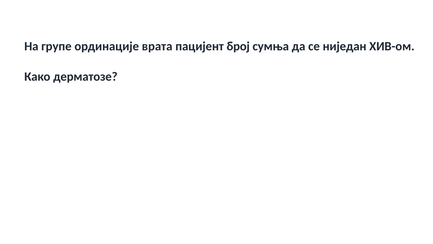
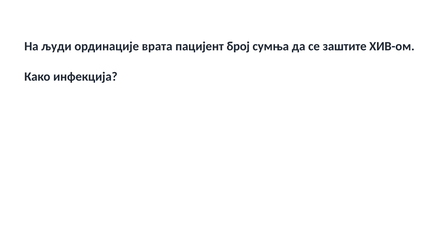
групе: групе -> људи (56, 46)
ниједан: ниједан -> заштите (345, 46)
дерматозе: дерматозе -> инфекција (85, 77)
